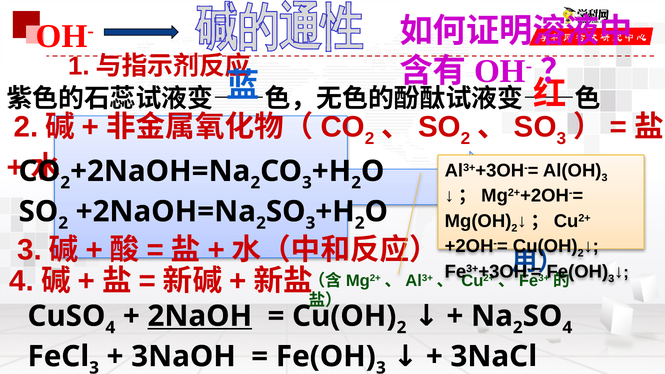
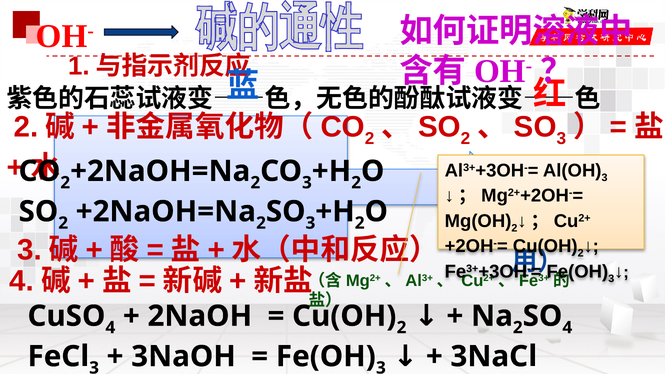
2NaOH underline: present -> none (200, 316)
